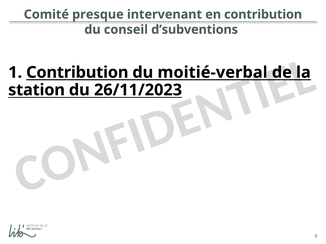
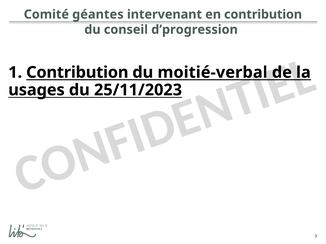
presque: presque -> géantes (98, 14)
d’subventions: d’subventions -> d’progression (195, 30)
station: station -> usages (36, 90)
26/11/2023: 26/11/2023 -> 25/11/2023 (138, 90)
